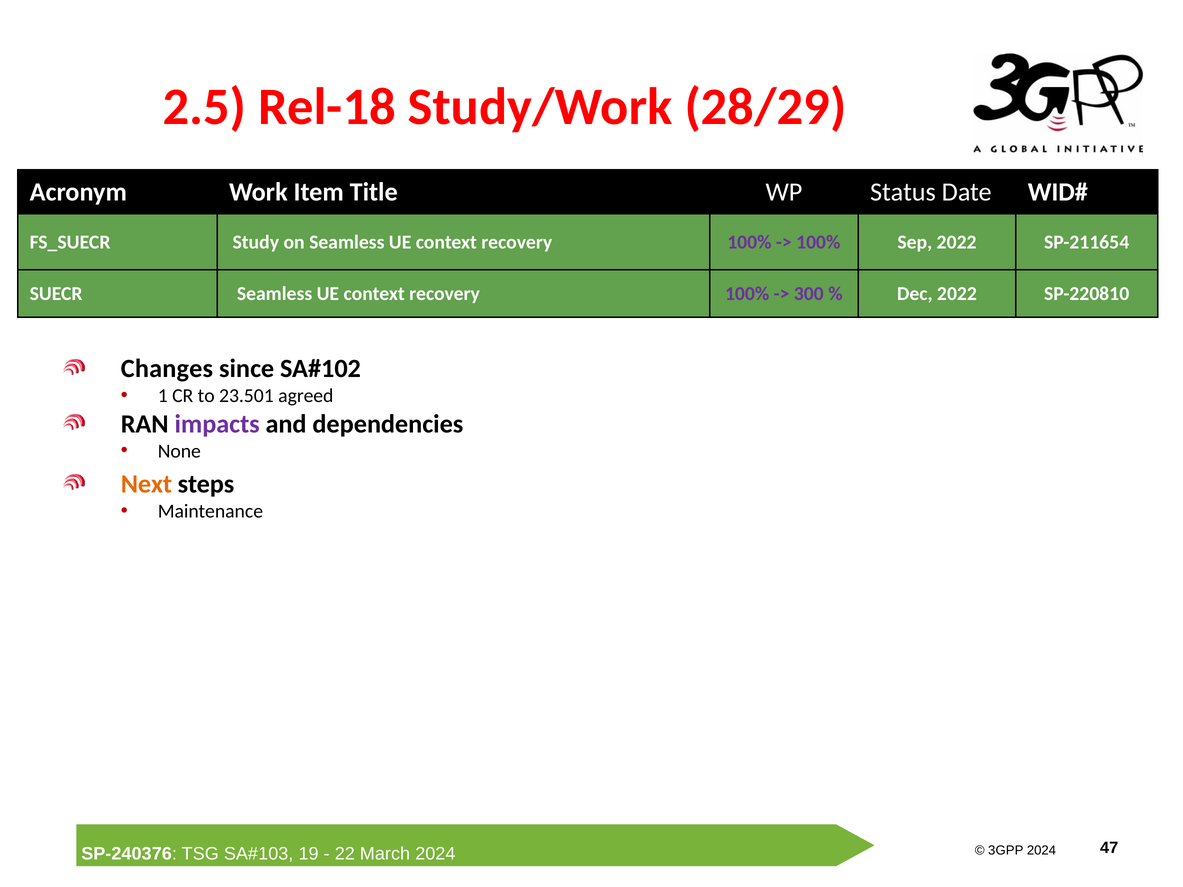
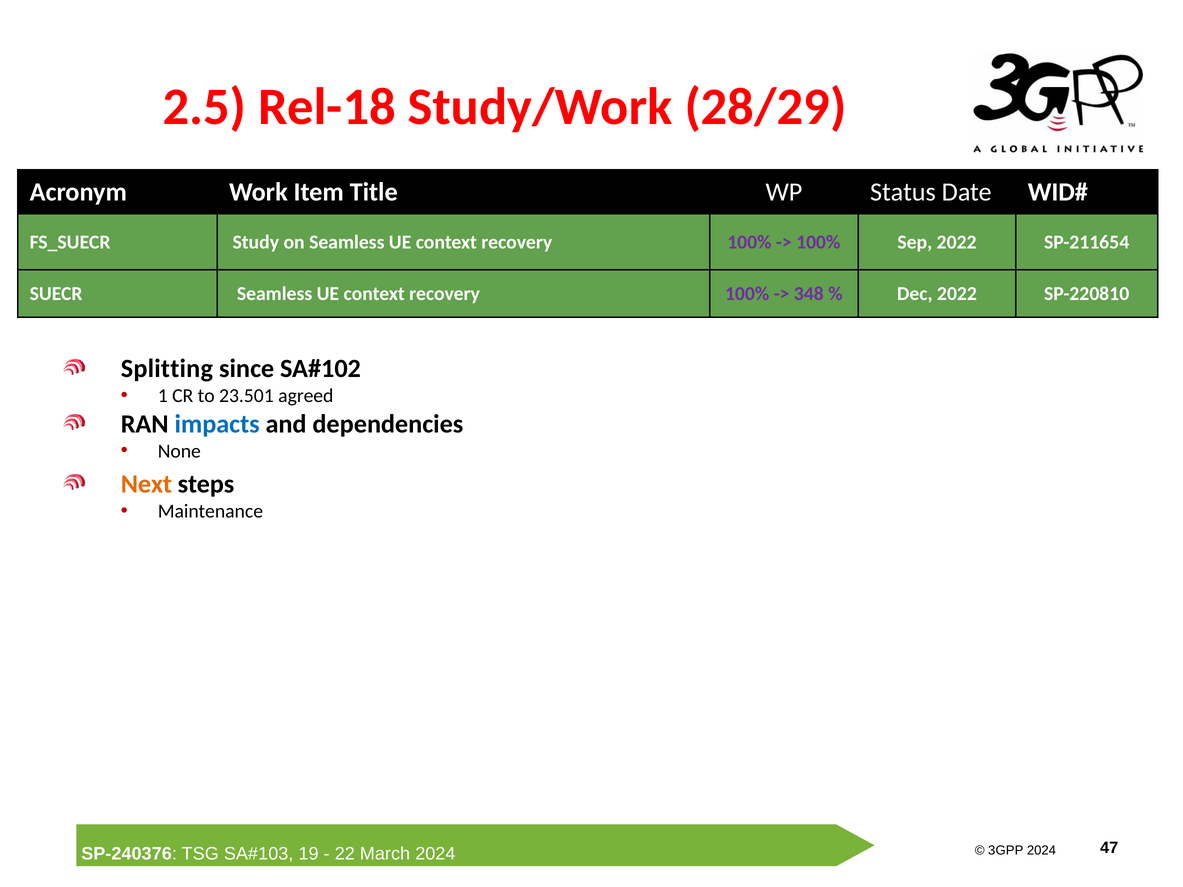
300: 300 -> 348 (809, 294)
Changes: Changes -> Splitting (167, 369)
impacts colour: purple -> blue (217, 424)
